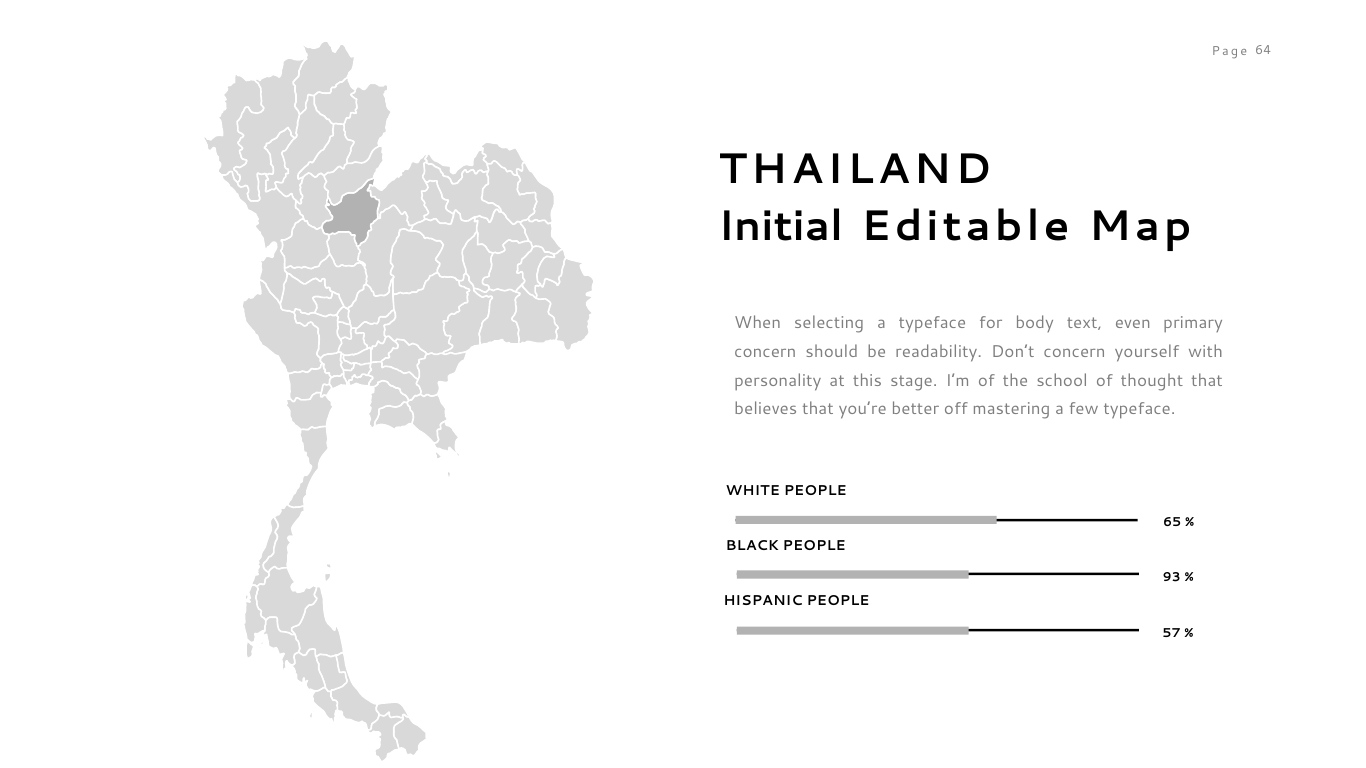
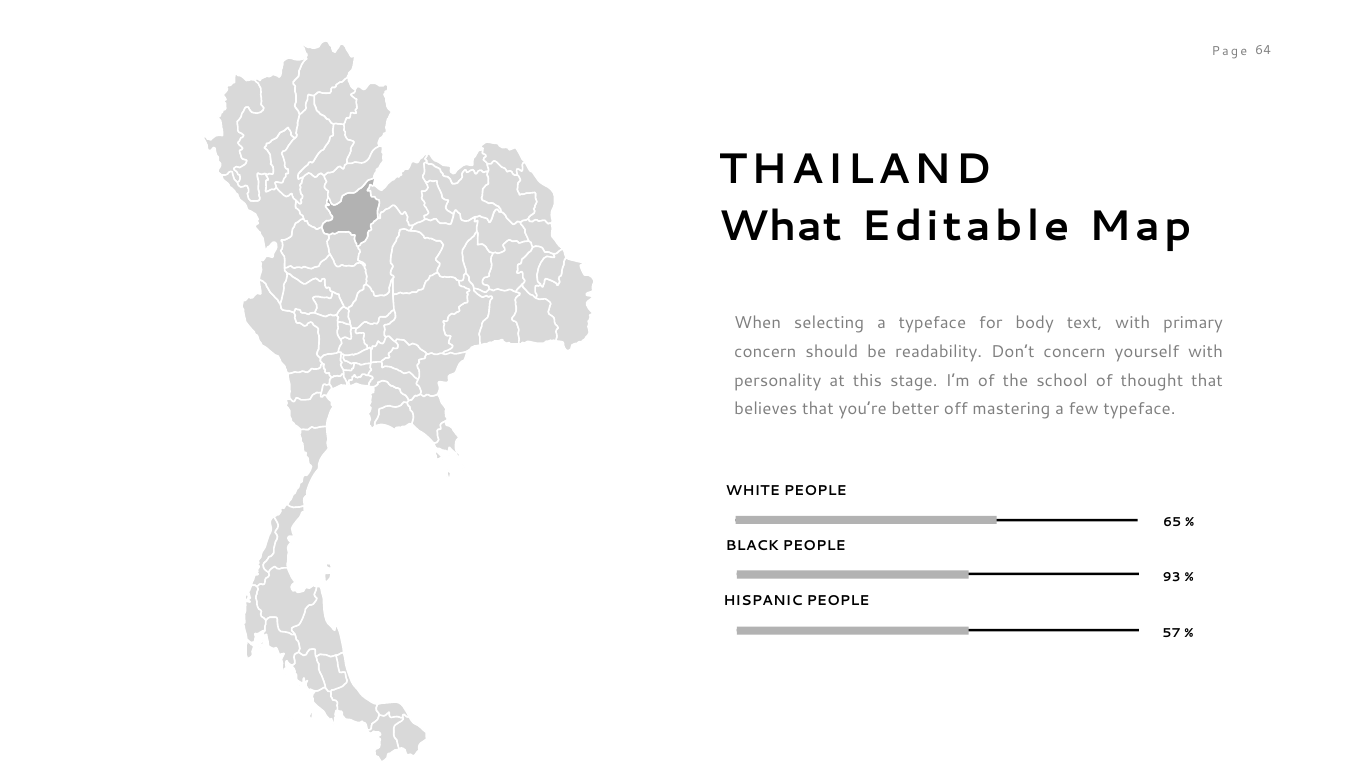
Initial: Initial -> What (780, 226)
text even: even -> with (1133, 323)
